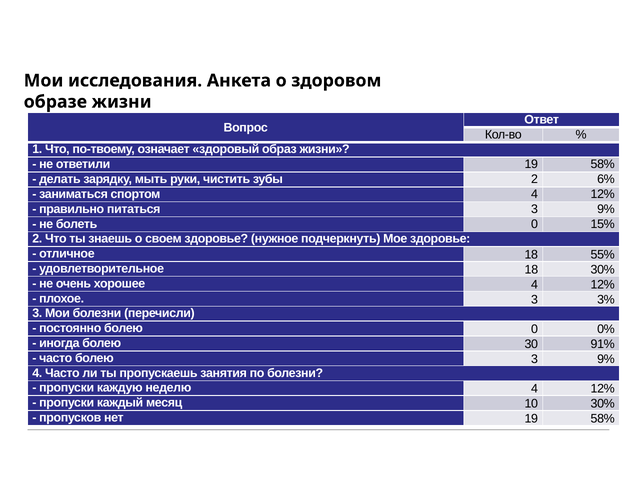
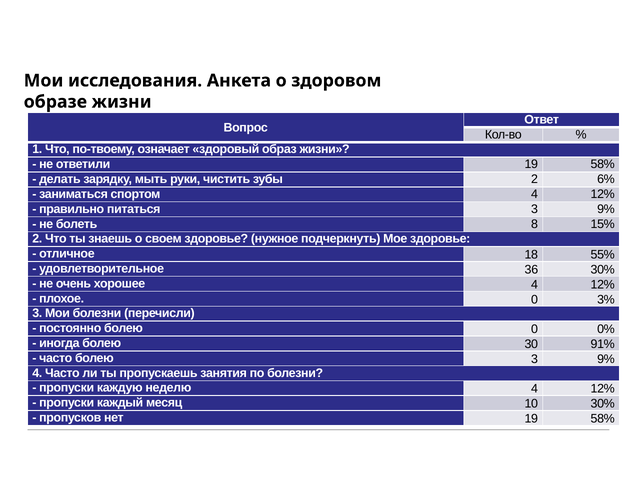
болеть 0: 0 -> 8 (535, 224)
удовлетворительное 18: 18 -> 36 (531, 269)
плохое 3: 3 -> 0 (535, 299)
